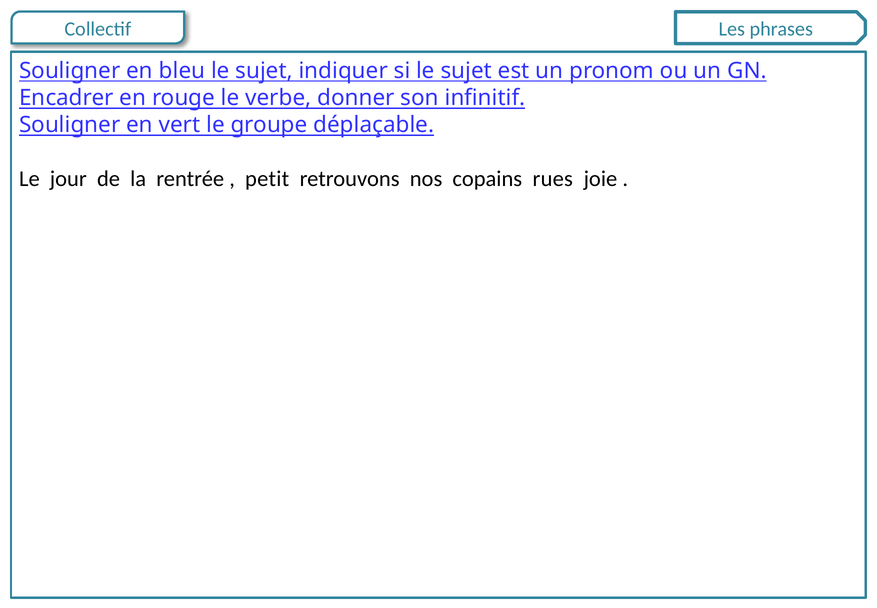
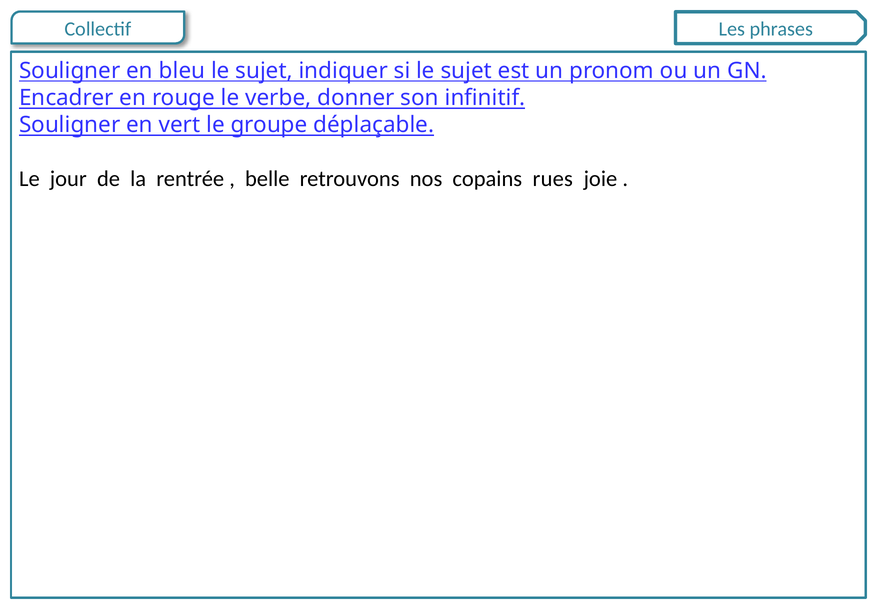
petit: petit -> belle (267, 179)
